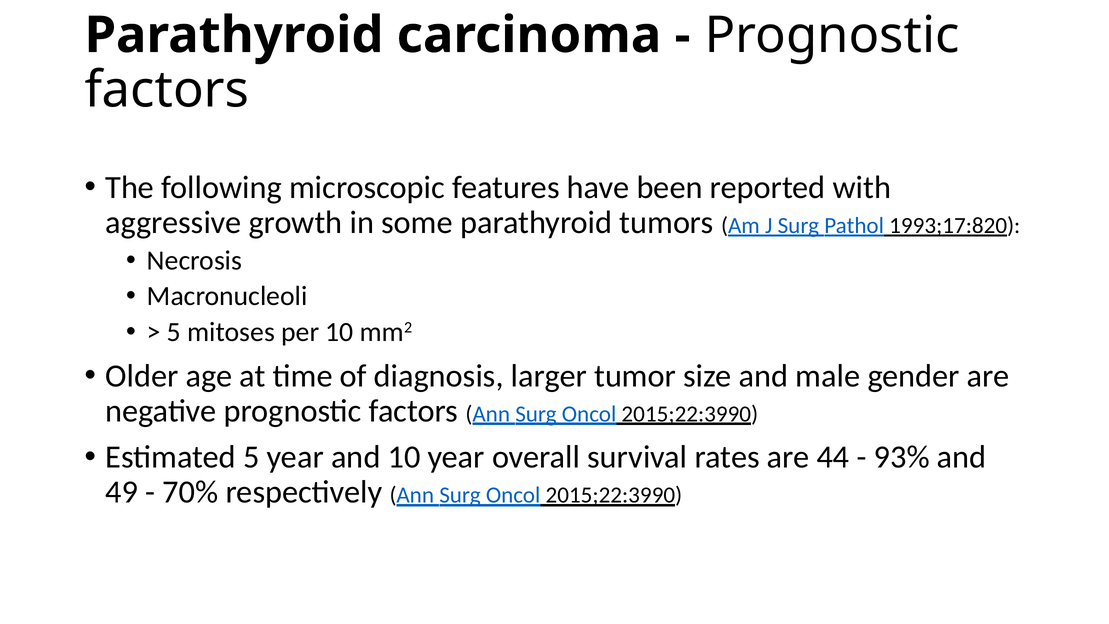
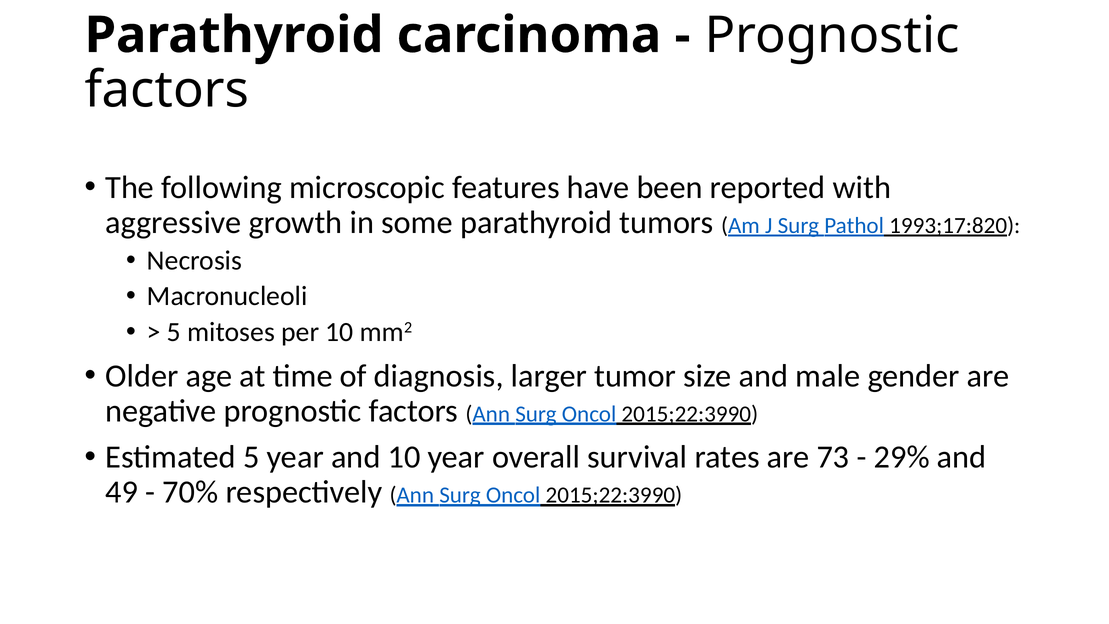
44: 44 -> 73 (833, 457)
93%: 93% -> 29% (902, 457)
